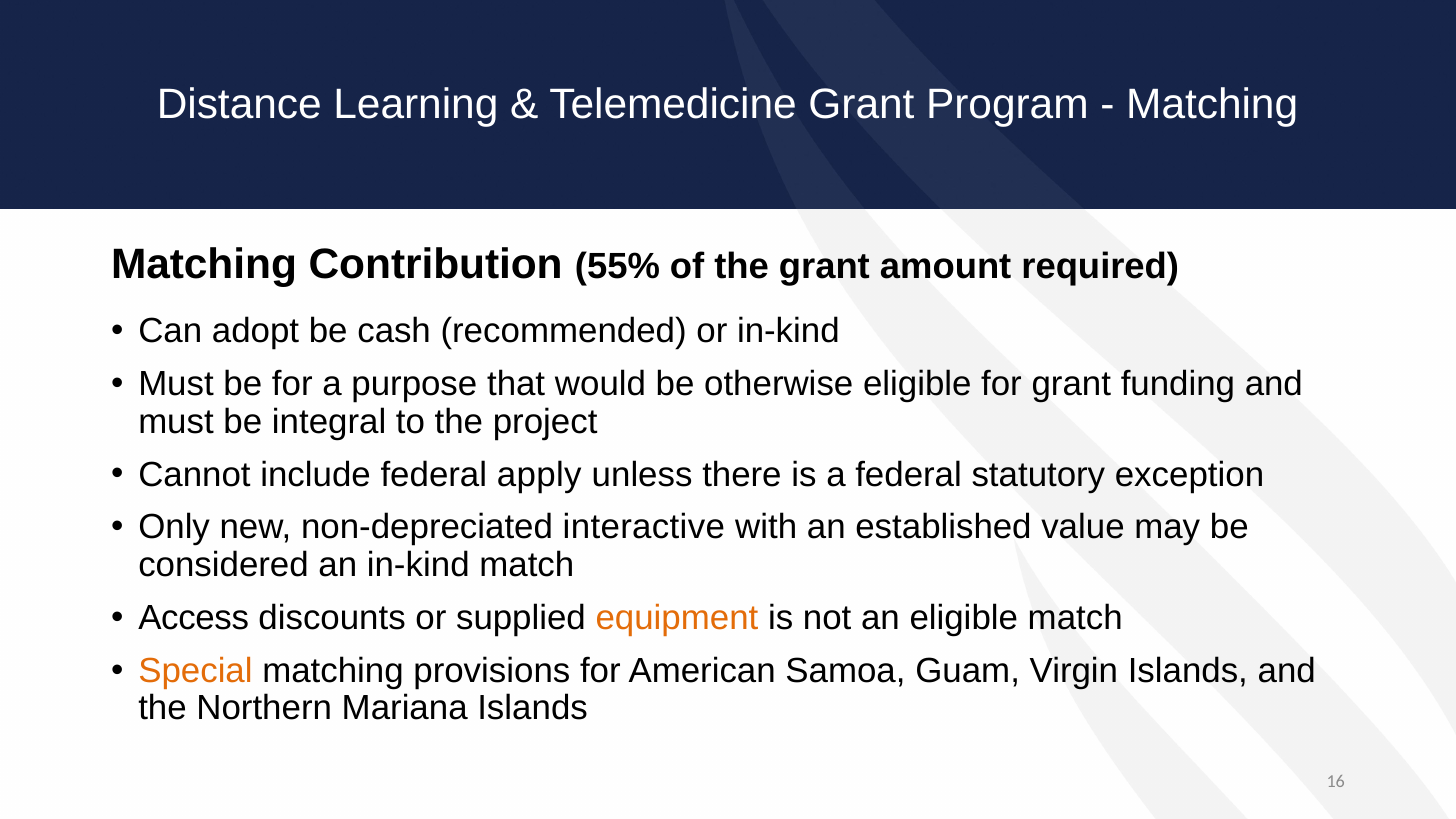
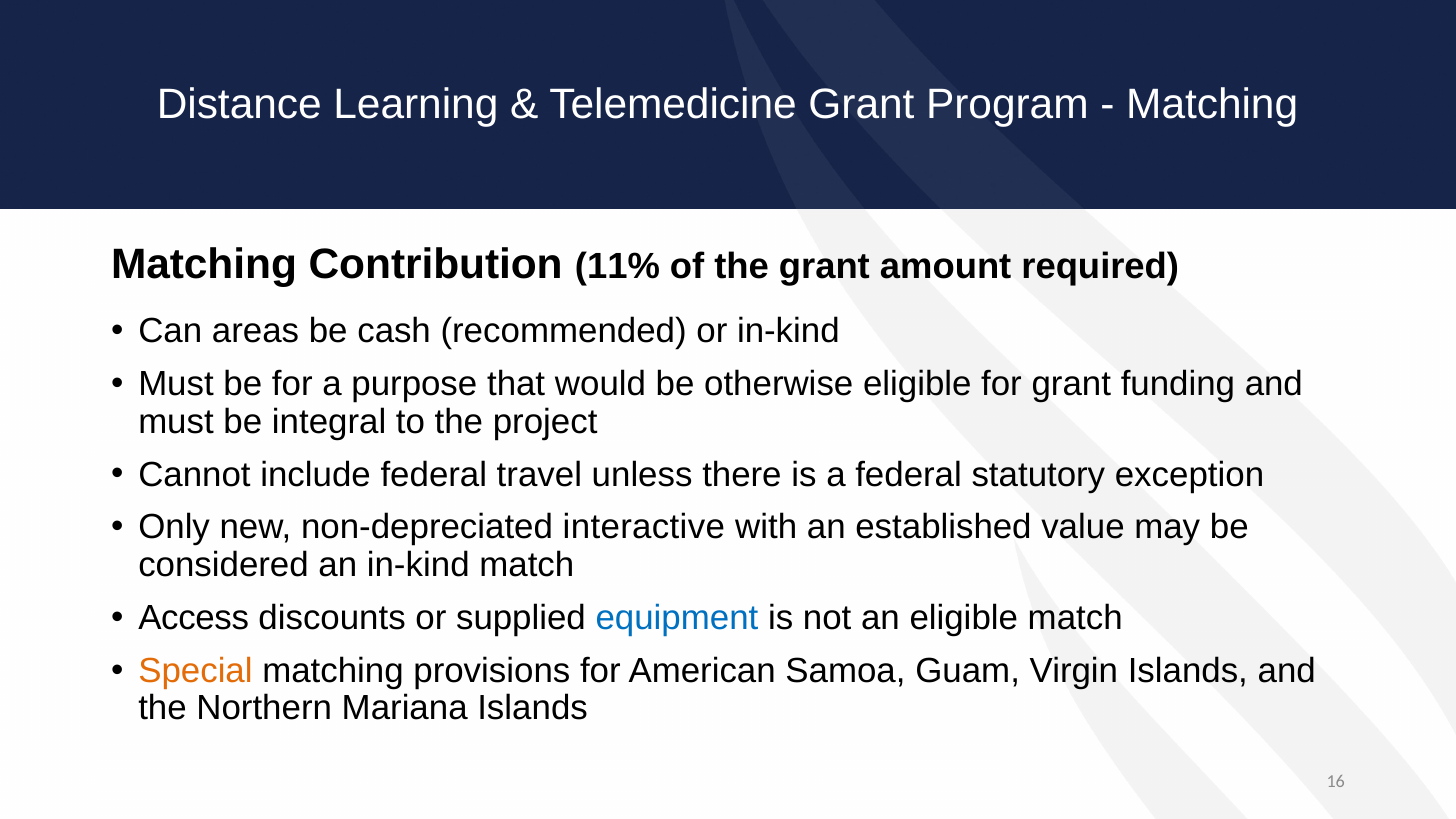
55%: 55% -> 11% (617, 266)
adopt: adopt -> areas (255, 331)
apply: apply -> travel (539, 475)
equipment colour: orange -> blue (677, 618)
